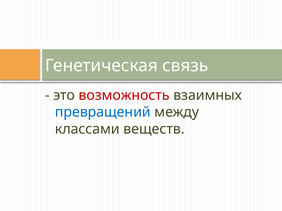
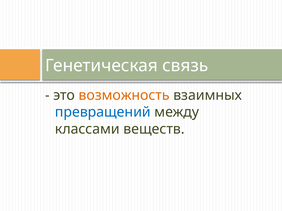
возможность colour: red -> orange (124, 95)
